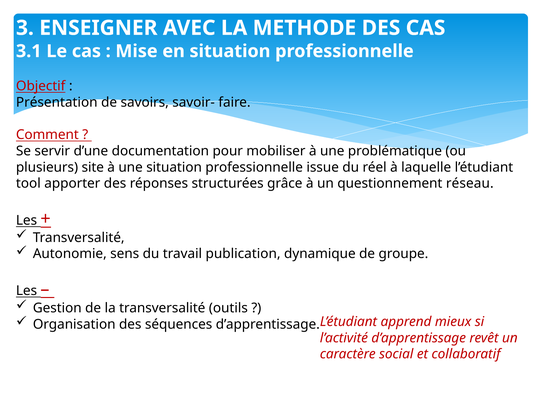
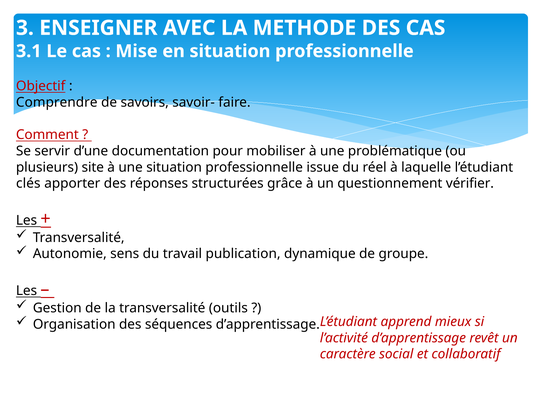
Présentation: Présentation -> Comprendre (57, 102)
tool: tool -> clés (28, 183)
réseau: réseau -> vérifier (470, 183)
